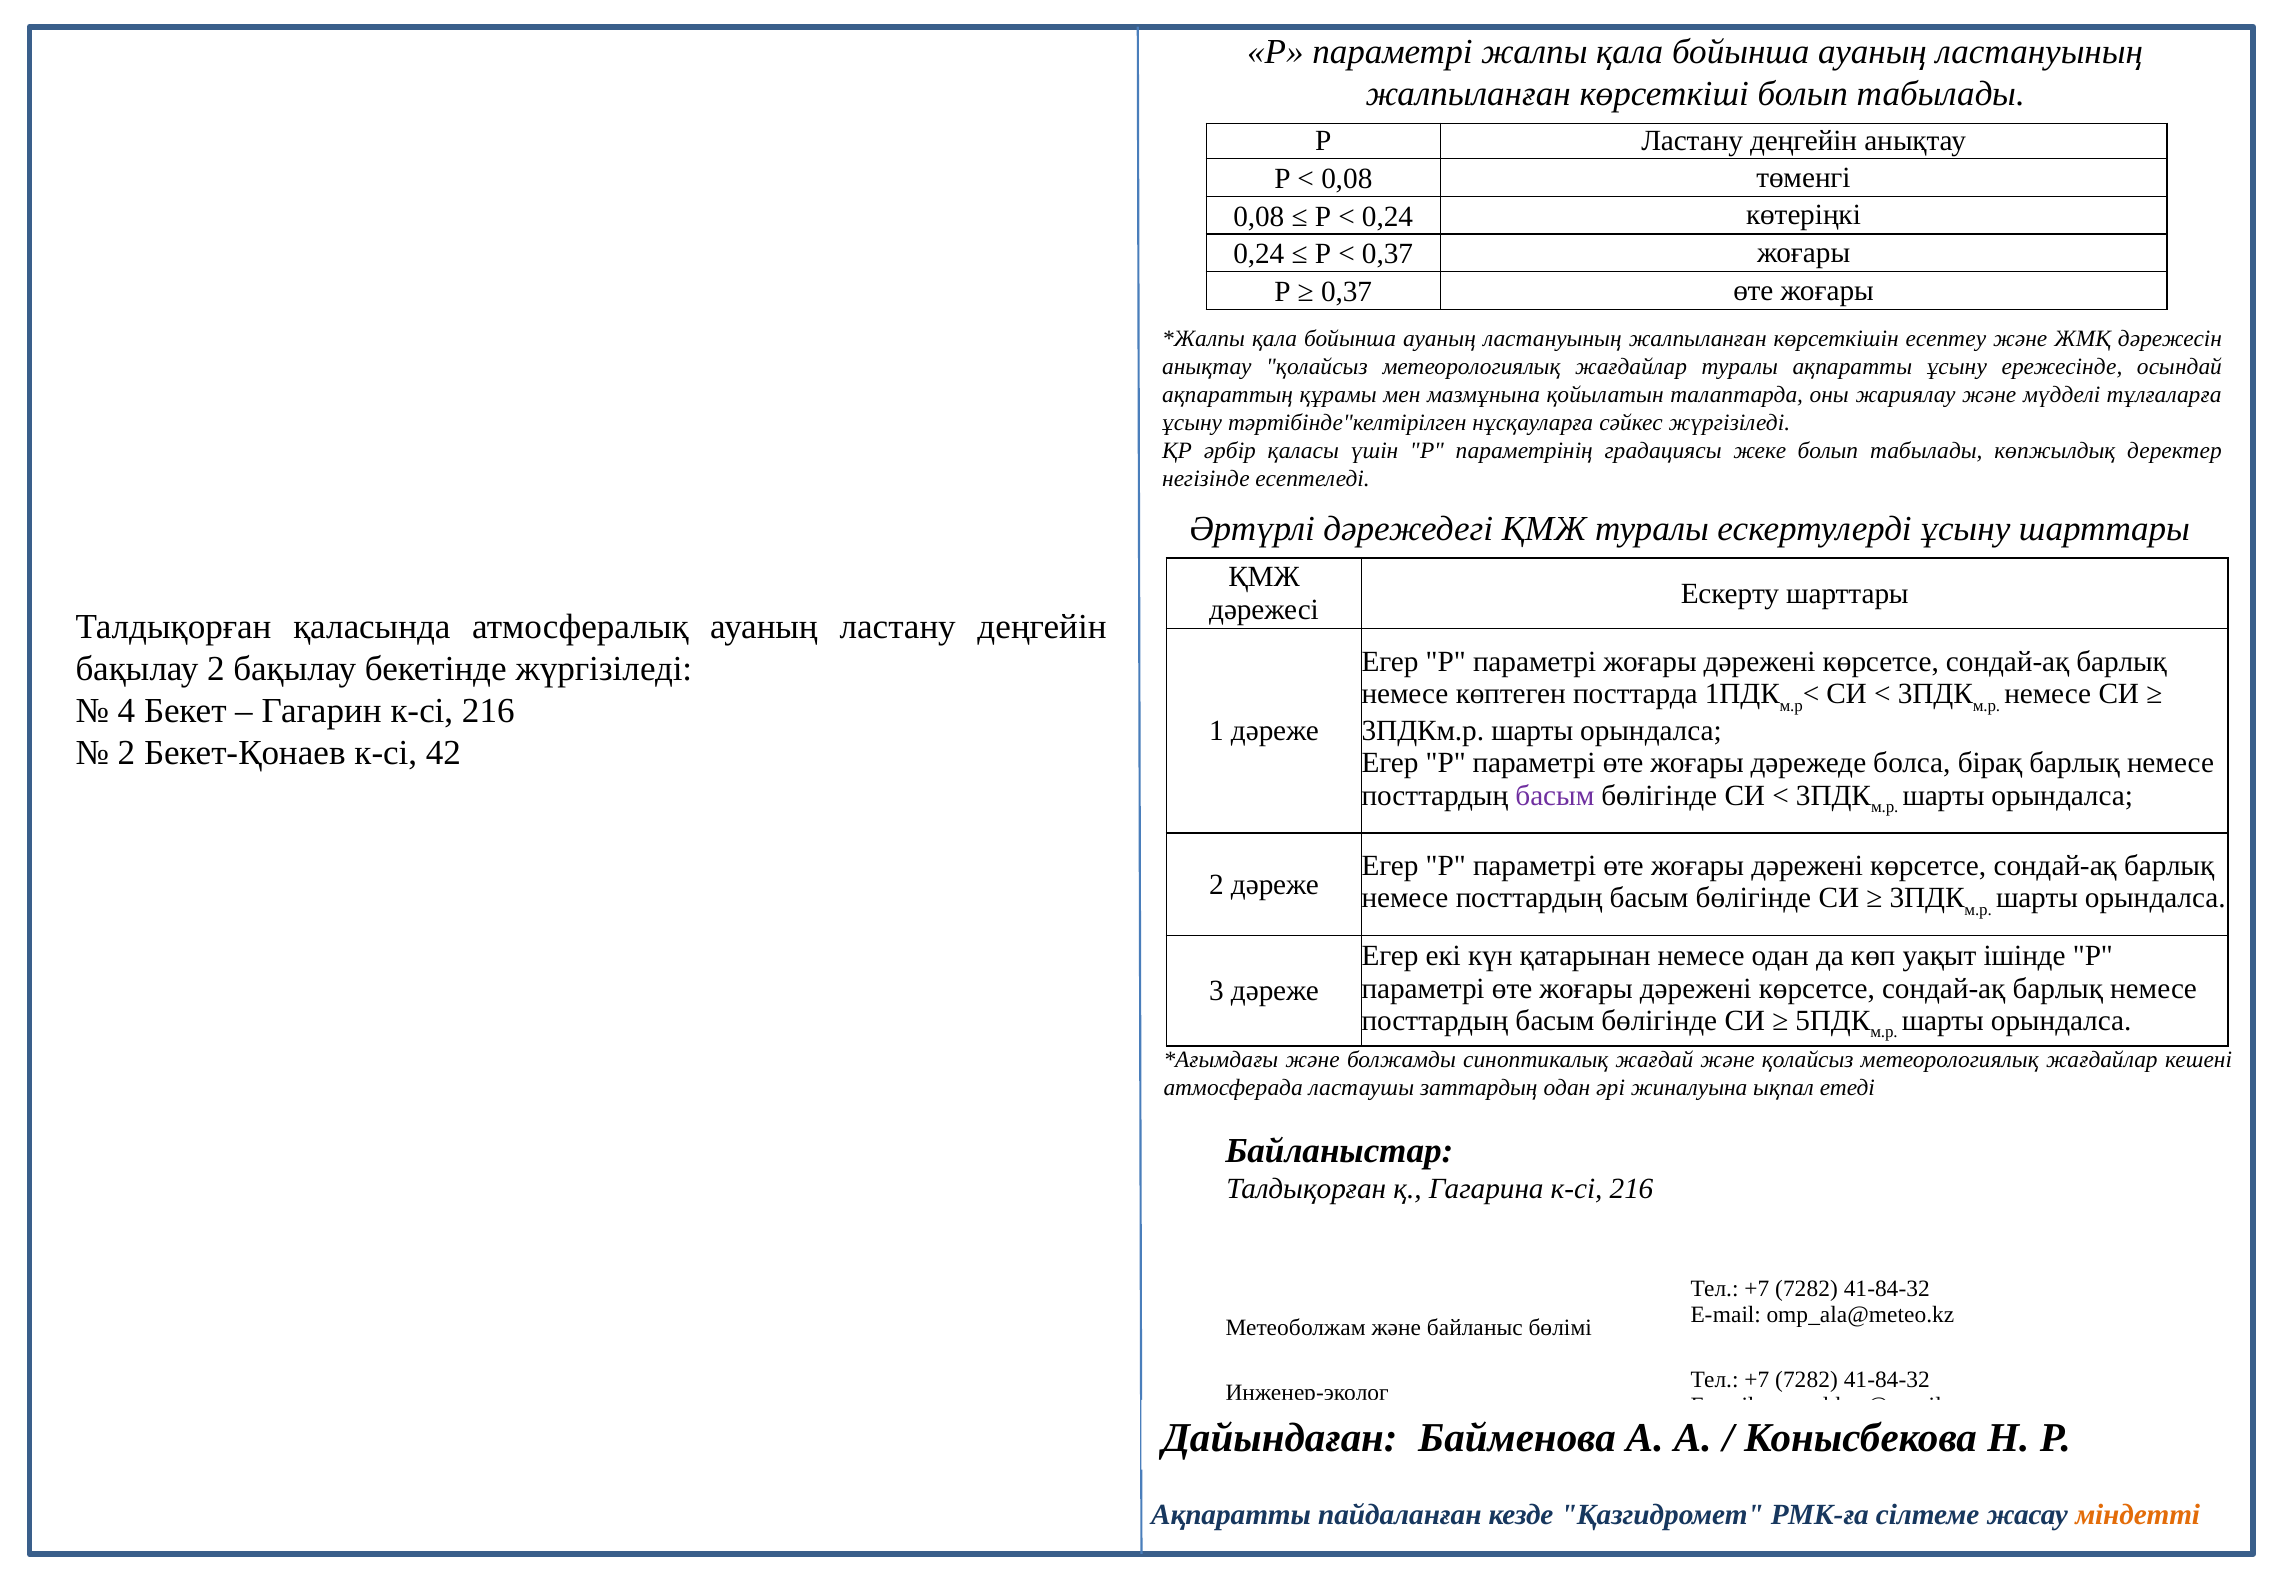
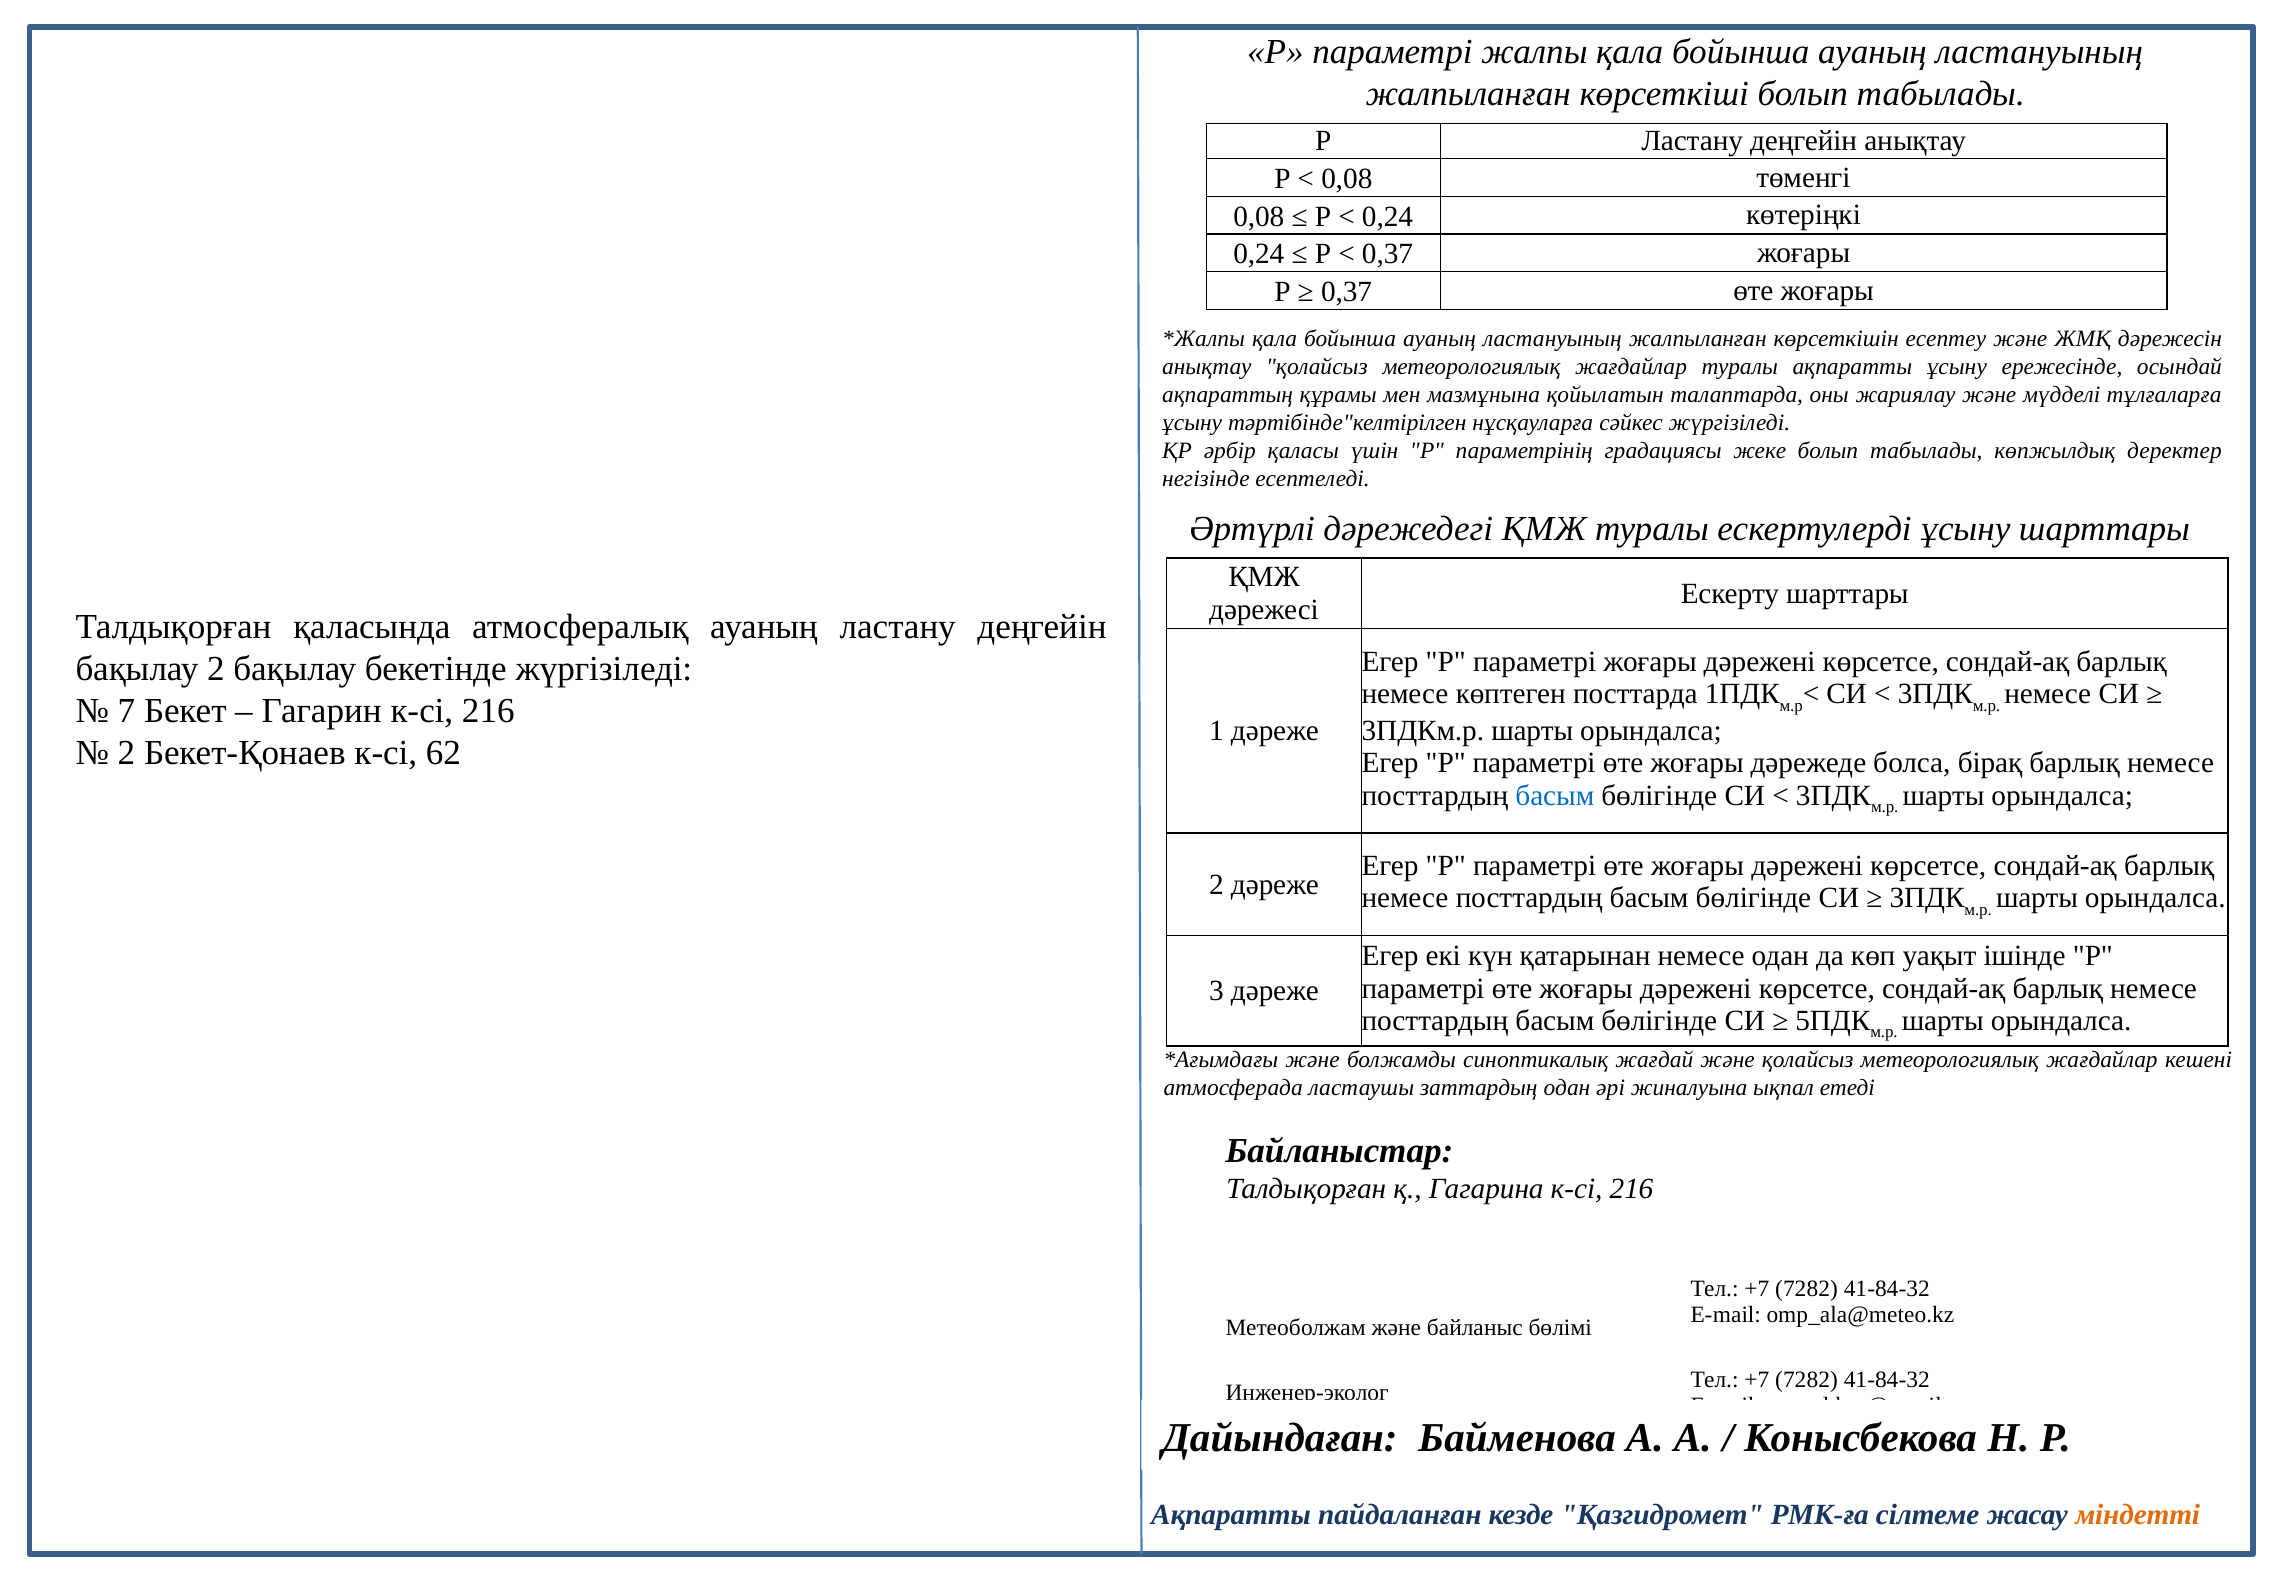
4: 4 -> 7 (127, 711)
42: 42 -> 62 (443, 753)
басым colour: purple -> blue (1555, 795)
